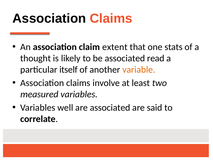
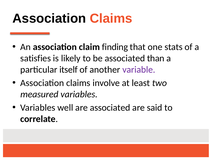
extent: extent -> finding (115, 47)
thought: thought -> satisfies (36, 58)
read: read -> than (156, 58)
variable colour: orange -> purple (139, 70)
